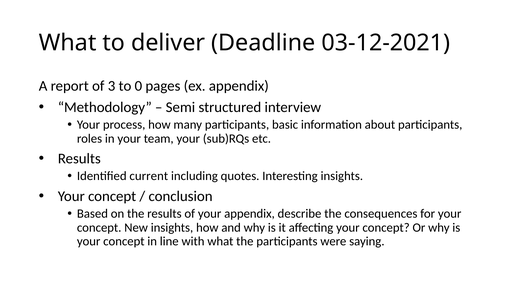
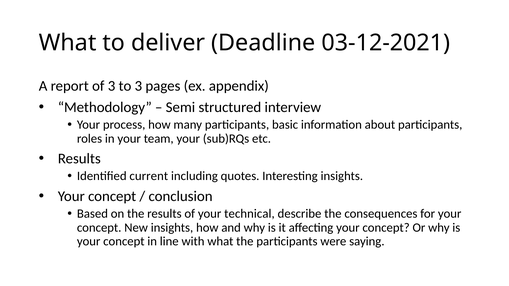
to 0: 0 -> 3 (138, 86)
your appendix: appendix -> technical (249, 214)
